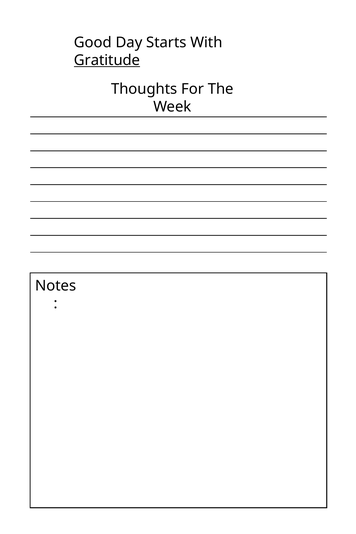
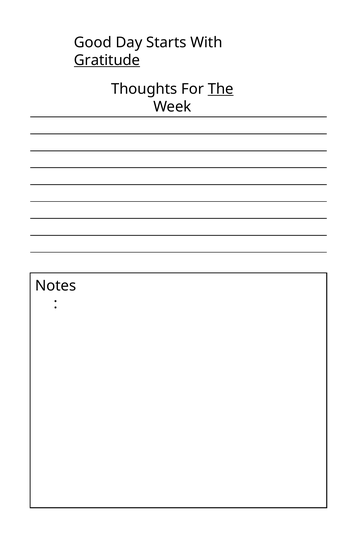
The underline: none -> present (221, 89)
